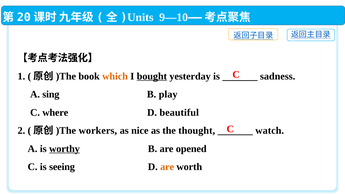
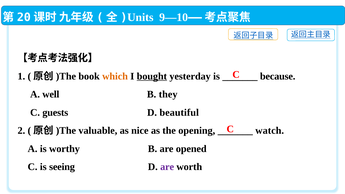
sadness: sadness -> because (278, 76)
sing: sing -> well (51, 94)
play: play -> they (168, 94)
where: where -> guests (55, 113)
workers: workers -> valuable (98, 131)
thought: thought -> opening (197, 131)
worthy underline: present -> none (64, 149)
are colour: orange -> purple (167, 167)
